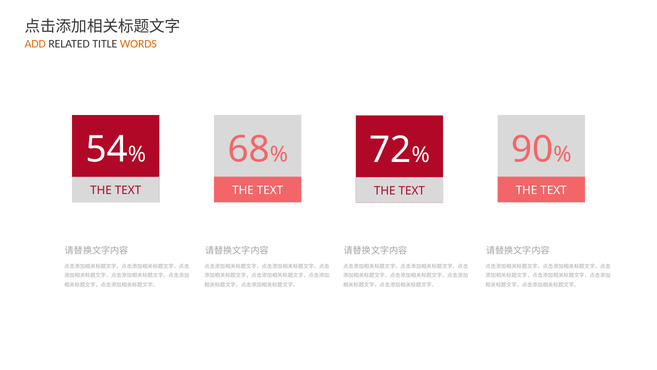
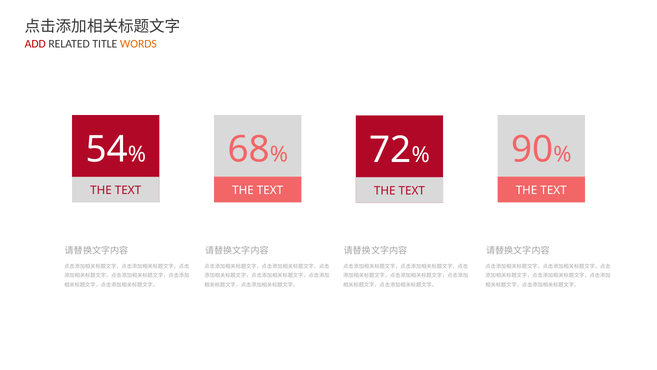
ADD colour: orange -> red (35, 44)
